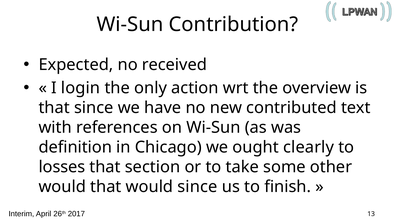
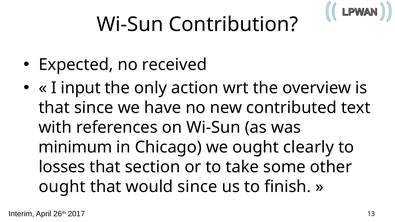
login: login -> input (81, 88)
definition: definition -> minimum (75, 147)
would: would -> ought (62, 187)
